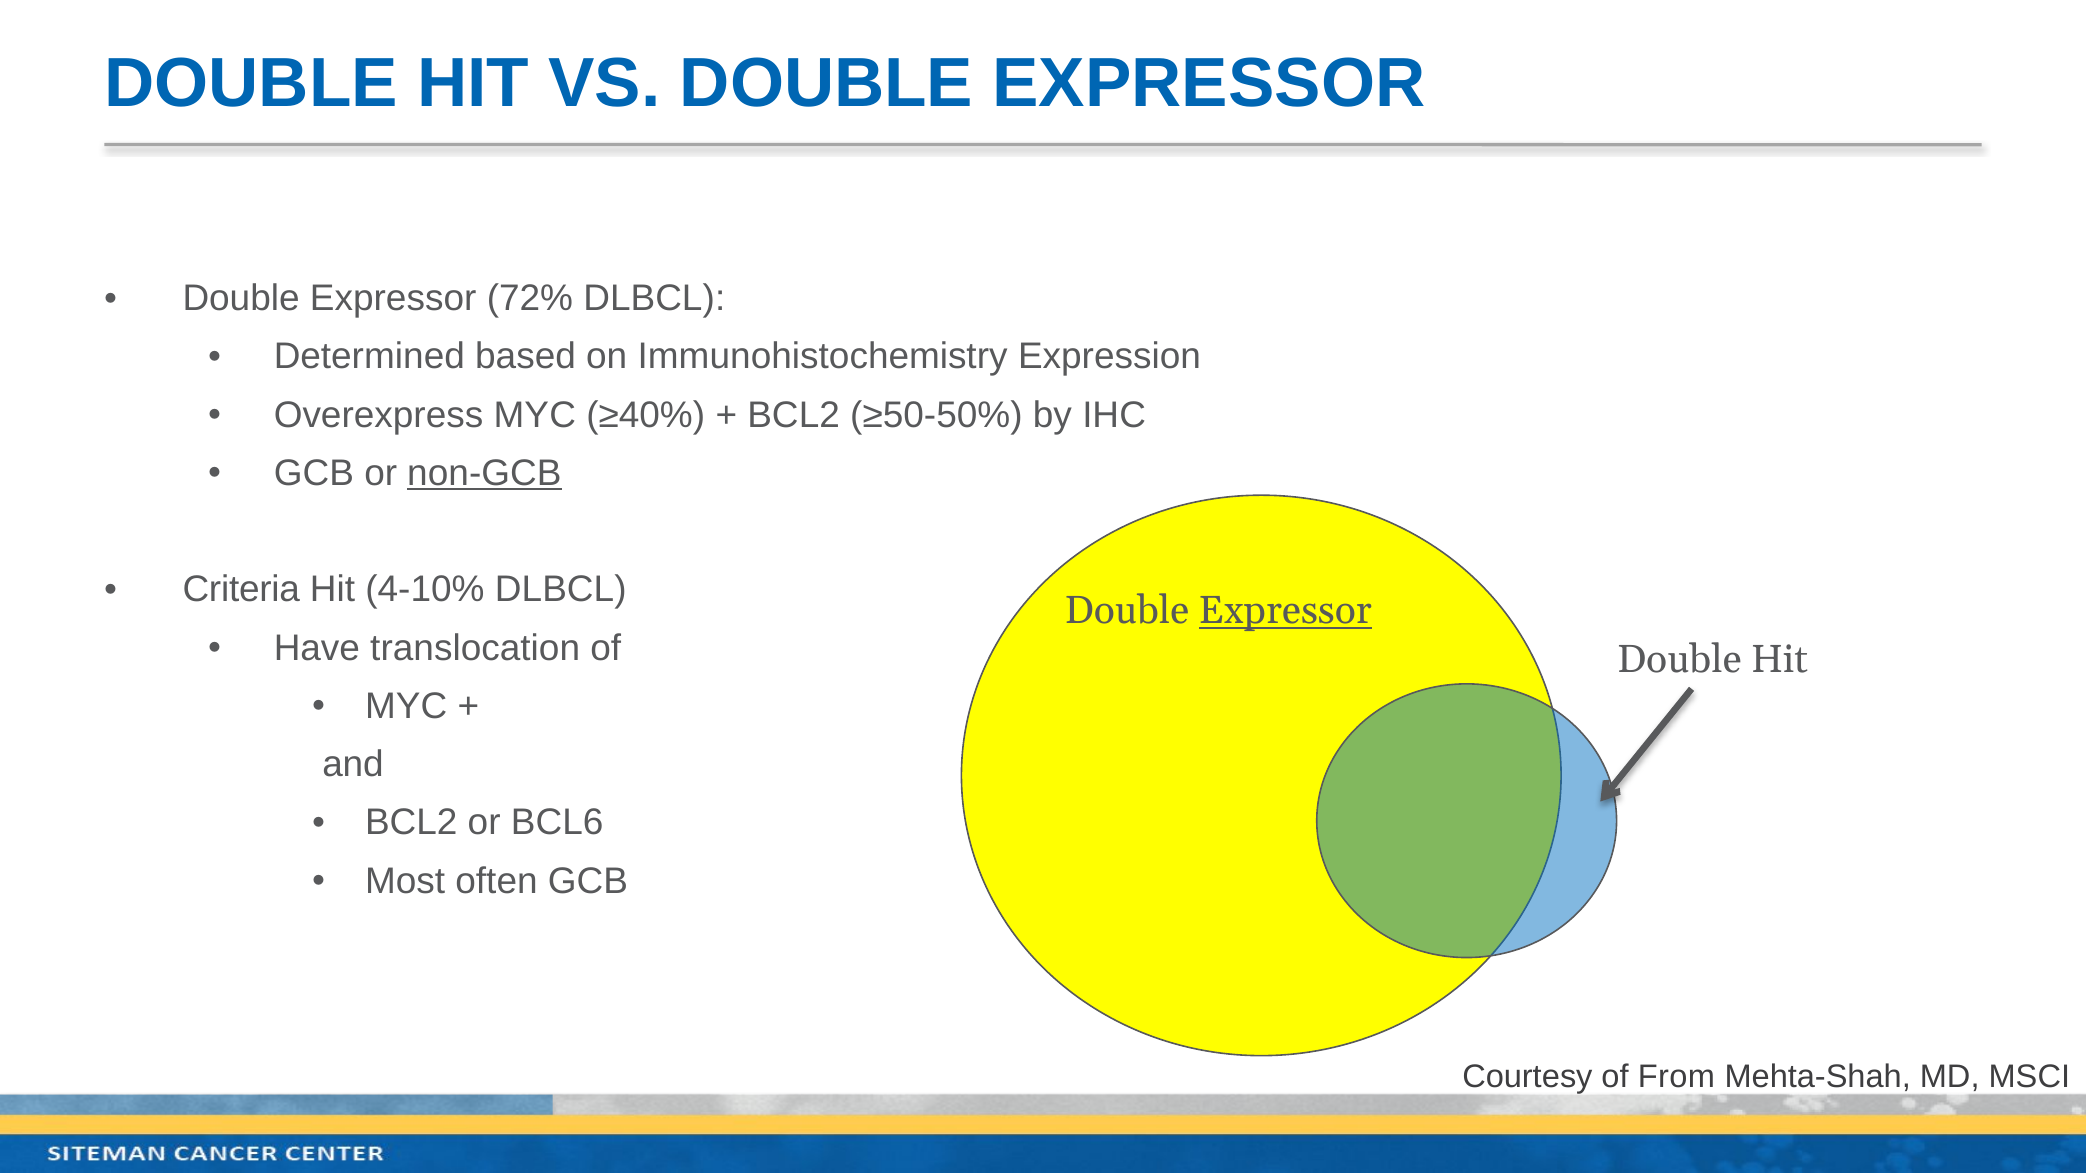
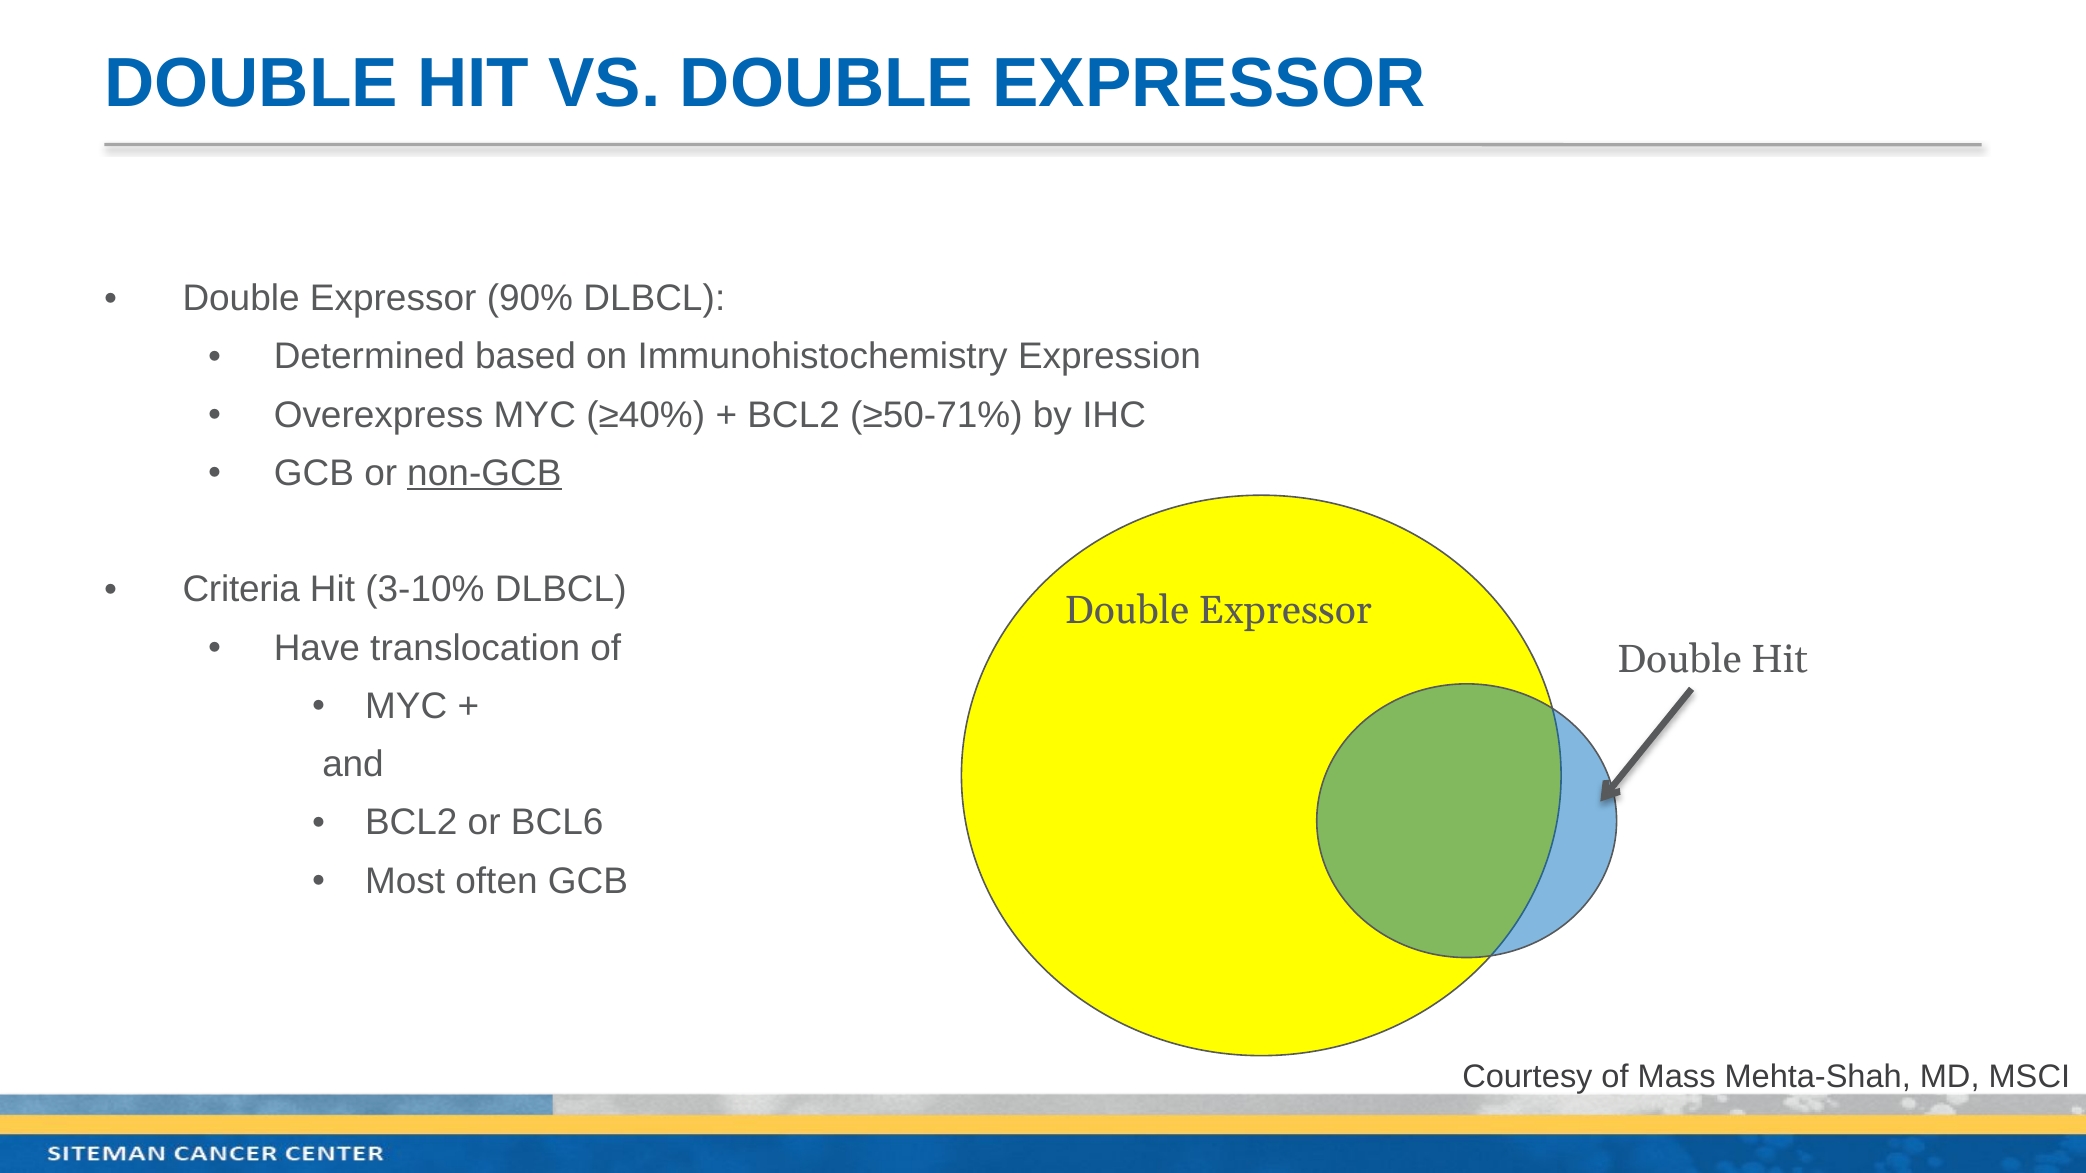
72%: 72% -> 90% (530, 299)
≥50-50%: ≥50-50% -> ≥50-71% (936, 415)
4-10%: 4-10% -> 3-10% (425, 590)
Expressor underline: present -> none (1285, 611)
From: From -> Mass (1677, 1077)
